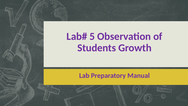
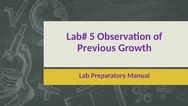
Students: Students -> Previous (97, 48)
